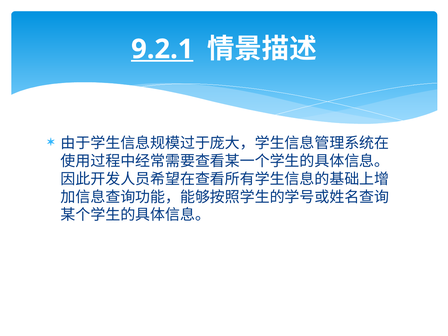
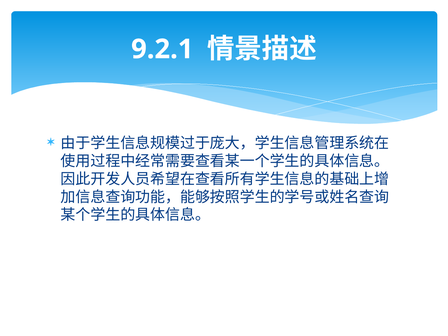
9.2.1 underline: present -> none (162, 49)
